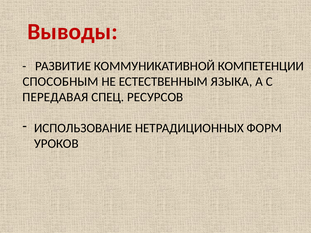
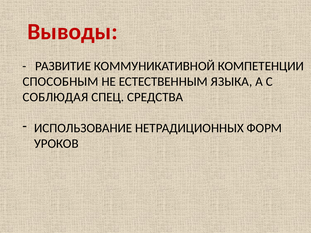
ПЕРЕДАВАЯ: ПЕРЕДАВАЯ -> СОБЛЮДАЯ (55, 97)
РЕСУРСОВ: РЕСУРСОВ -> СРЕДСТВА (155, 97)
